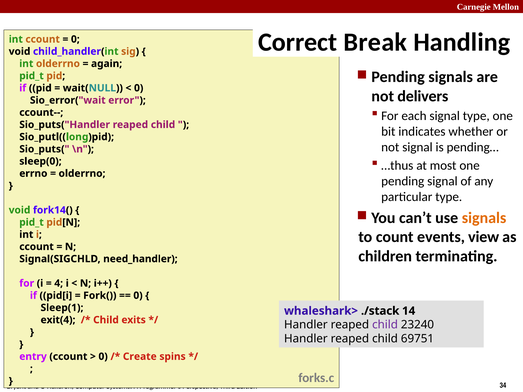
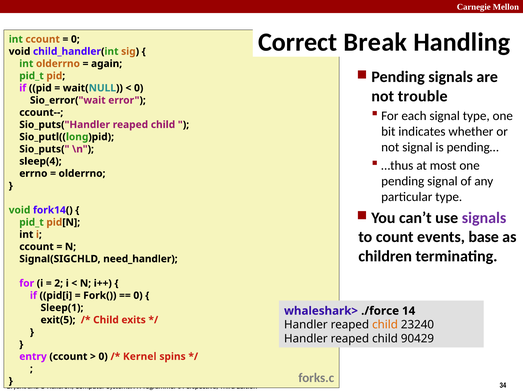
delivers: delivers -> trouble (423, 96)
sleep(0: sleep(0 -> sleep(4 (40, 161)
signals colour: orange -> purple (484, 218)
view: view -> base (484, 237)
4: 4 -> 2 (59, 283)
./stack: ./stack -> ./force (380, 311)
exit(4: exit(4 -> exit(5 (58, 320)
child colour: purple -> orange (385, 325)
69751: 69751 -> 90429 (417, 339)
Create: Create -> Kernel (140, 357)
